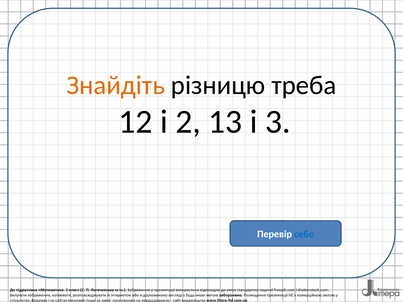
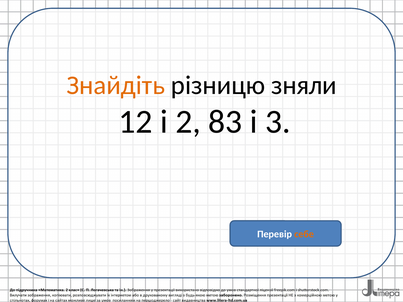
треба: треба -> зняли (304, 85)
13: 13 -> 83 (225, 122)
себе colour: blue -> orange (304, 234)
